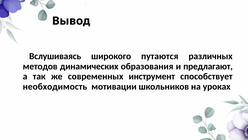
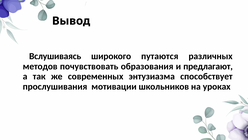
динамических: динамических -> почувствовать (89, 66)
инструмент: инструмент -> энтузиазма (152, 76)
необходимость: необходимость -> прослушивания (55, 86)
